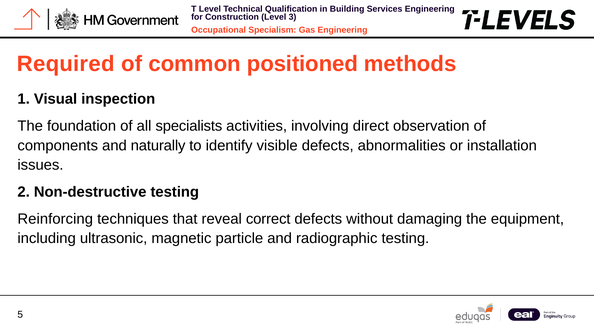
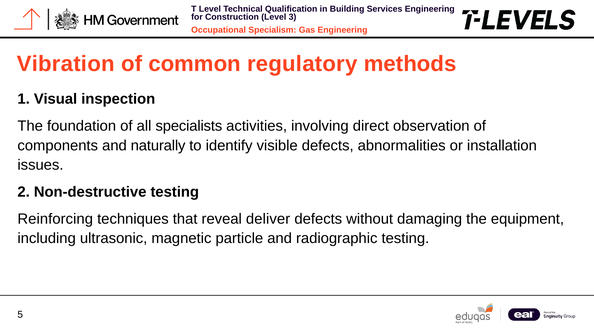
Required: Required -> Vibration (66, 64)
positioned: positioned -> regulatory (302, 64)
correct: correct -> deliver (268, 219)
